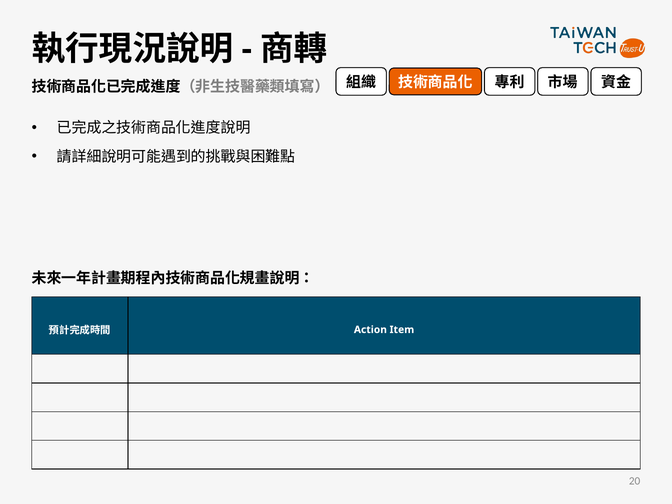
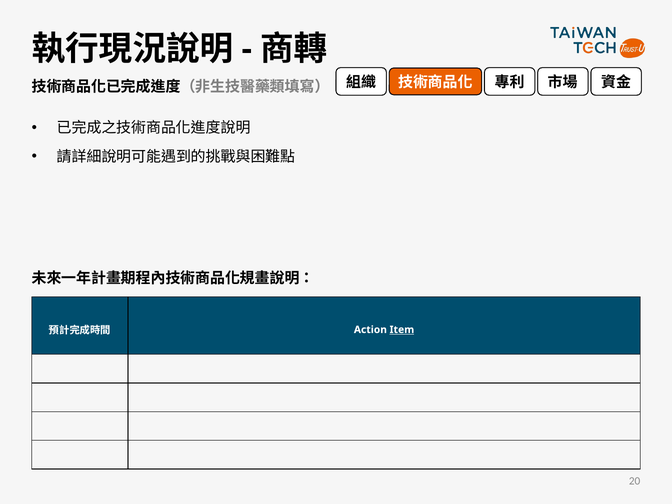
Item underline: none -> present (402, 330)
